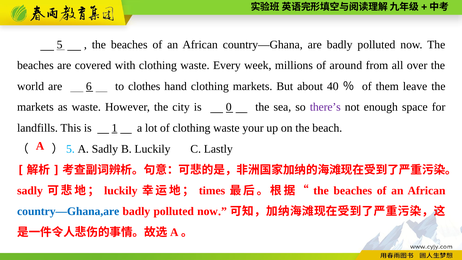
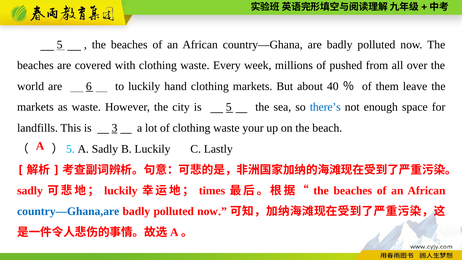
around: around -> pushed (346, 65)
to clothes: clothes -> luckily (144, 86)
is 0: 0 -> 5 (229, 107)
there’s colour: purple -> blue (325, 107)
1: 1 -> 3 (115, 128)
